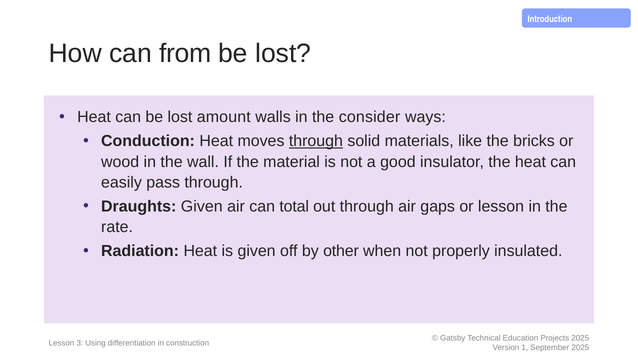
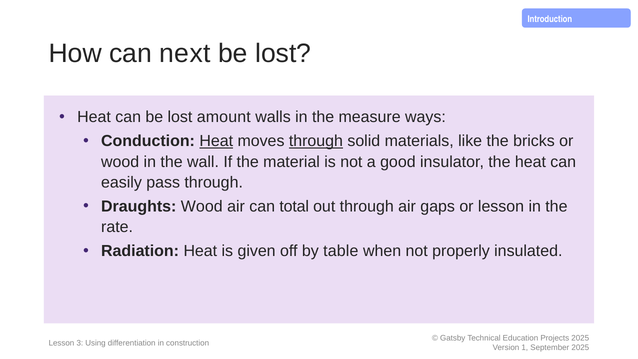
from: from -> next (185, 54)
consider: consider -> measure (370, 117)
Heat underline: none -> present (216, 141)
Draughts Given: Given -> Wood (202, 206)
other: other -> table (341, 251)
